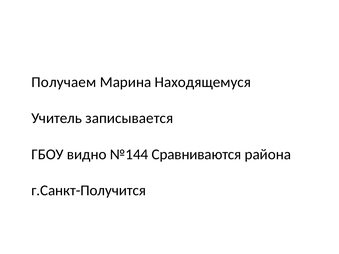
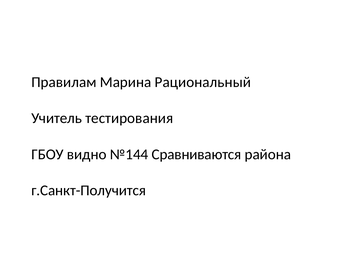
Получаем: Получаем -> Правилам (64, 82)
Находящемуся: Находящемуся -> Рациональный (203, 82)
записывается: записывается -> тестирования (129, 118)
